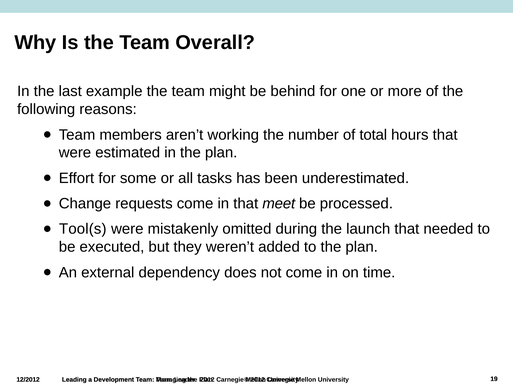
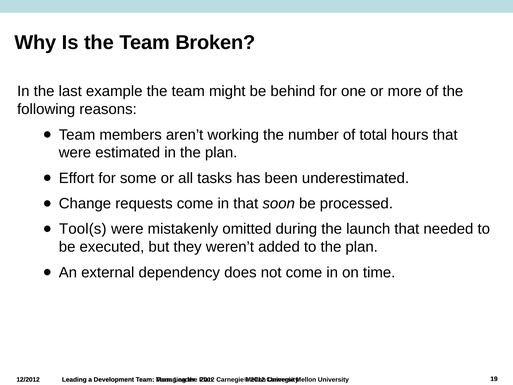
Overall: Overall -> Broken (215, 43)
meet: meet -> soon (279, 203)
